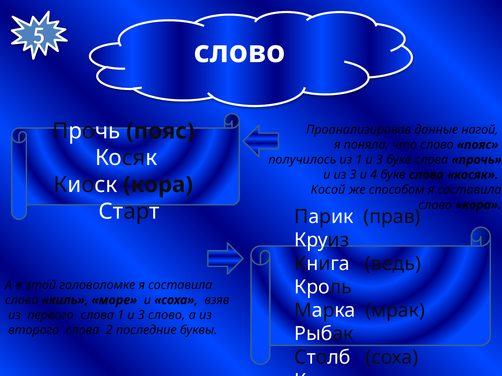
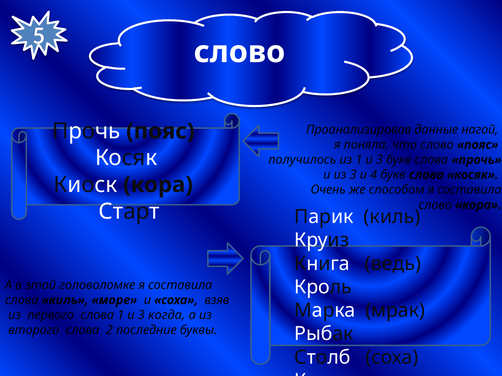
Косой: Косой -> Очень (328, 190)
Парик прав: прав -> киль (392, 217)
3 слово: слово -> когда (167, 316)
